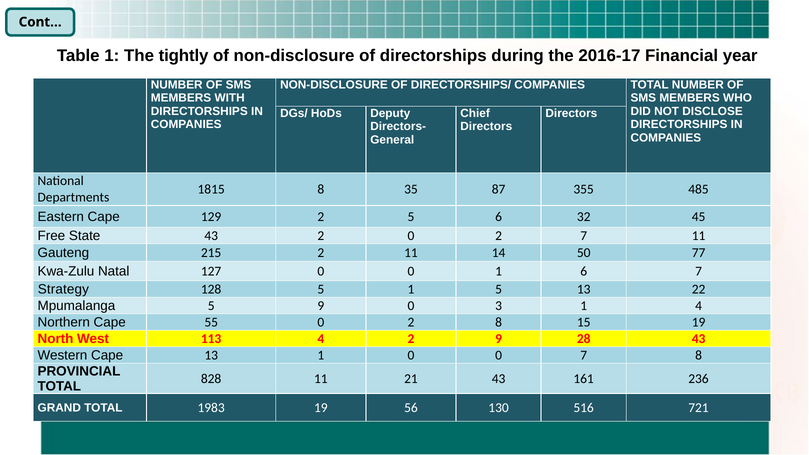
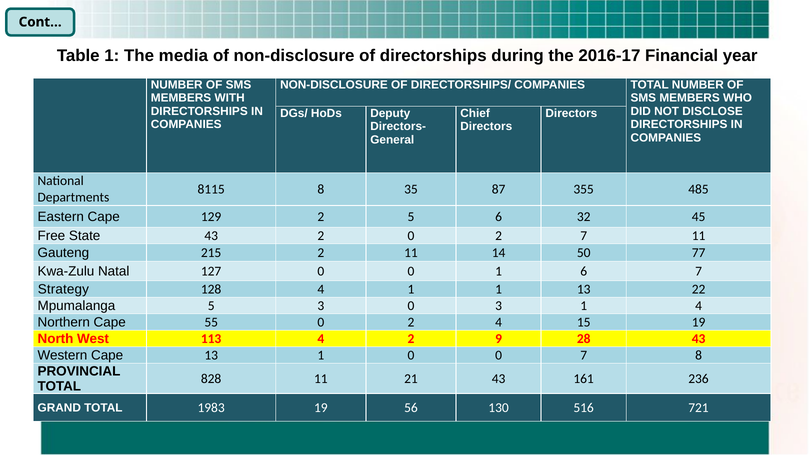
tightly: tightly -> media (183, 56)
1815: 1815 -> 8115 (211, 189)
128 5: 5 -> 4 (321, 289)
1 5: 5 -> 1 (499, 289)
5 9: 9 -> 3 (321, 306)
2 8: 8 -> 4 (499, 322)
